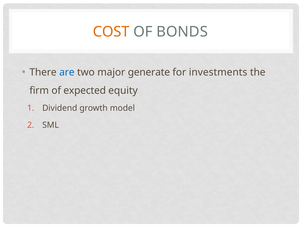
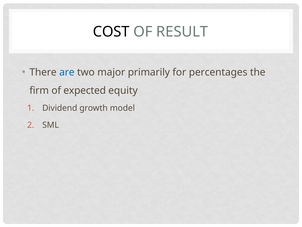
COST colour: orange -> black (111, 32)
BONDS: BONDS -> RESULT (182, 32)
generate: generate -> primarily (149, 72)
investments: investments -> percentages (218, 72)
